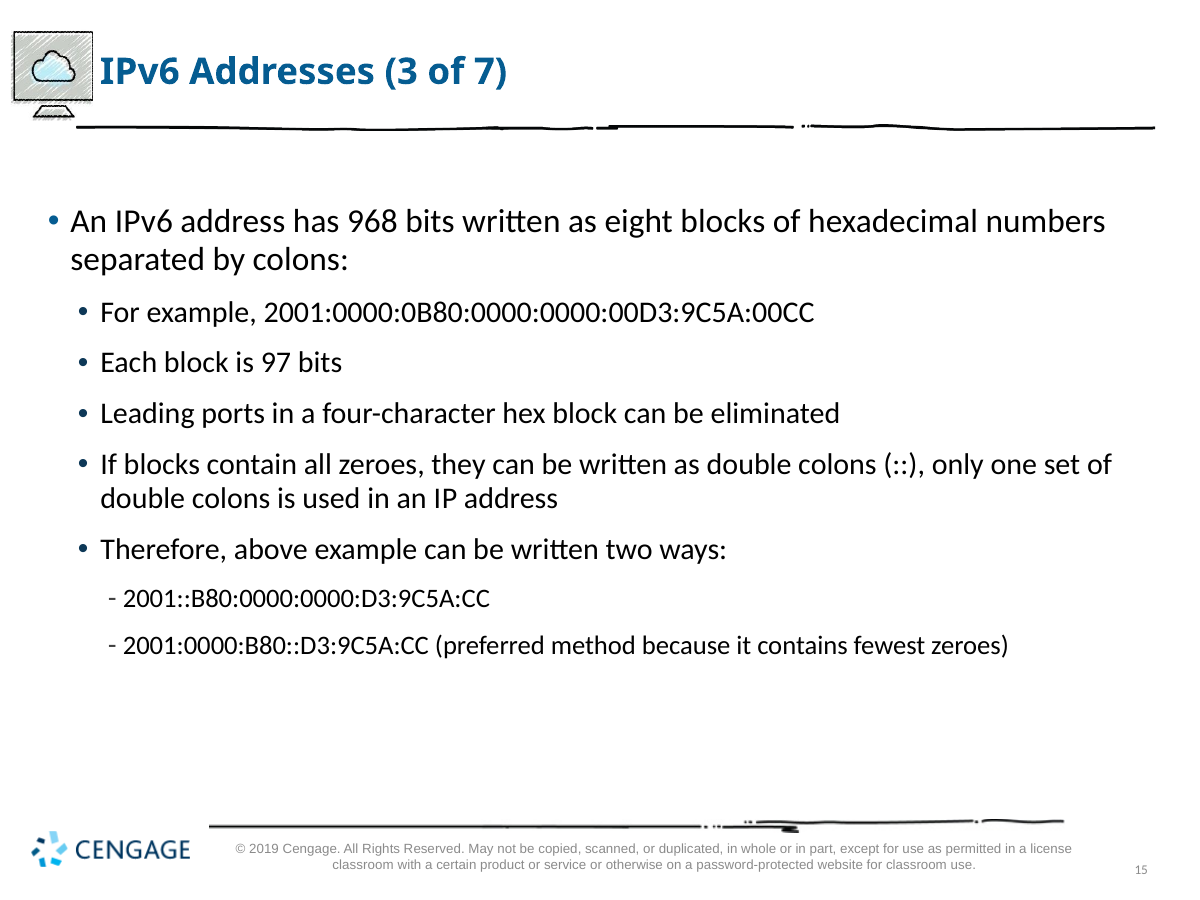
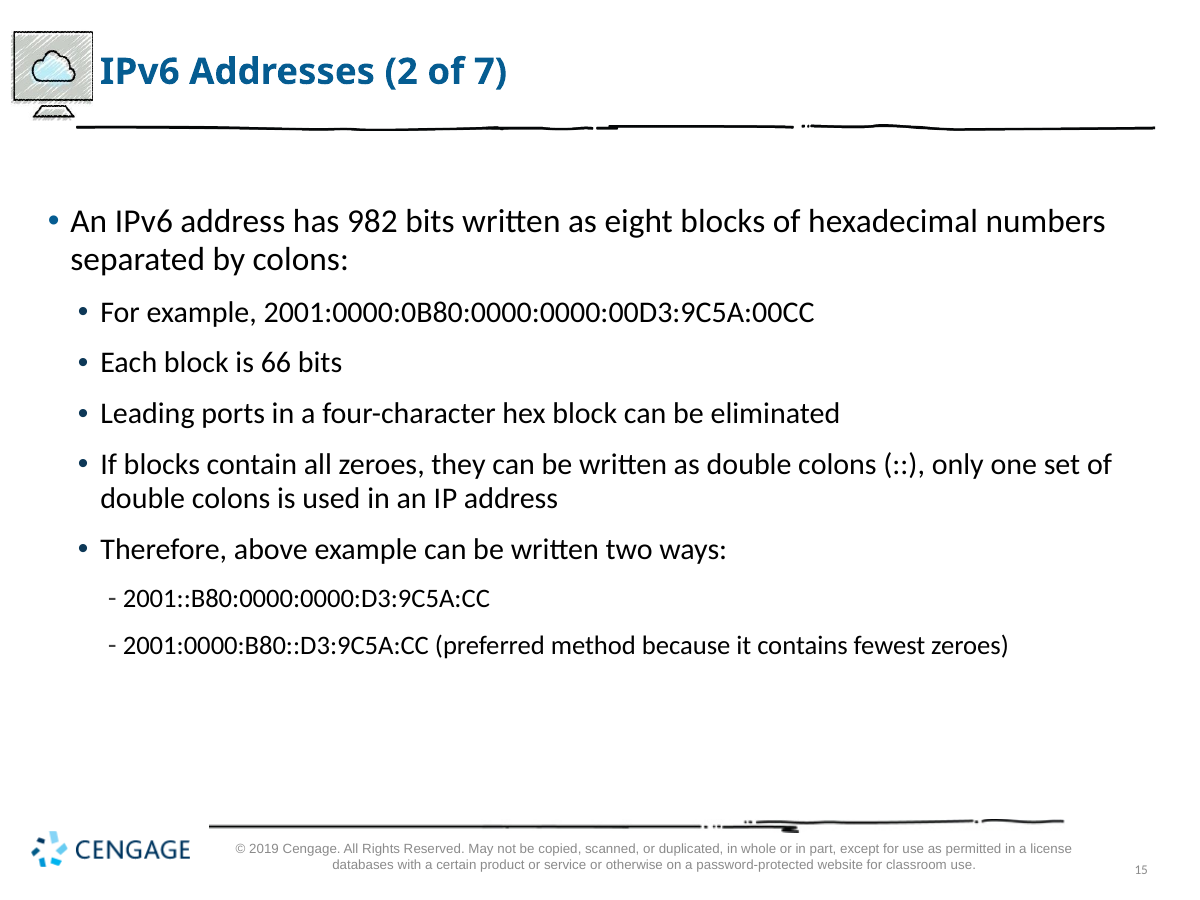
3: 3 -> 2 (401, 72)
968: 968 -> 982 (372, 221)
97: 97 -> 66 (276, 363)
classroom: classroom -> databases (363, 865)
